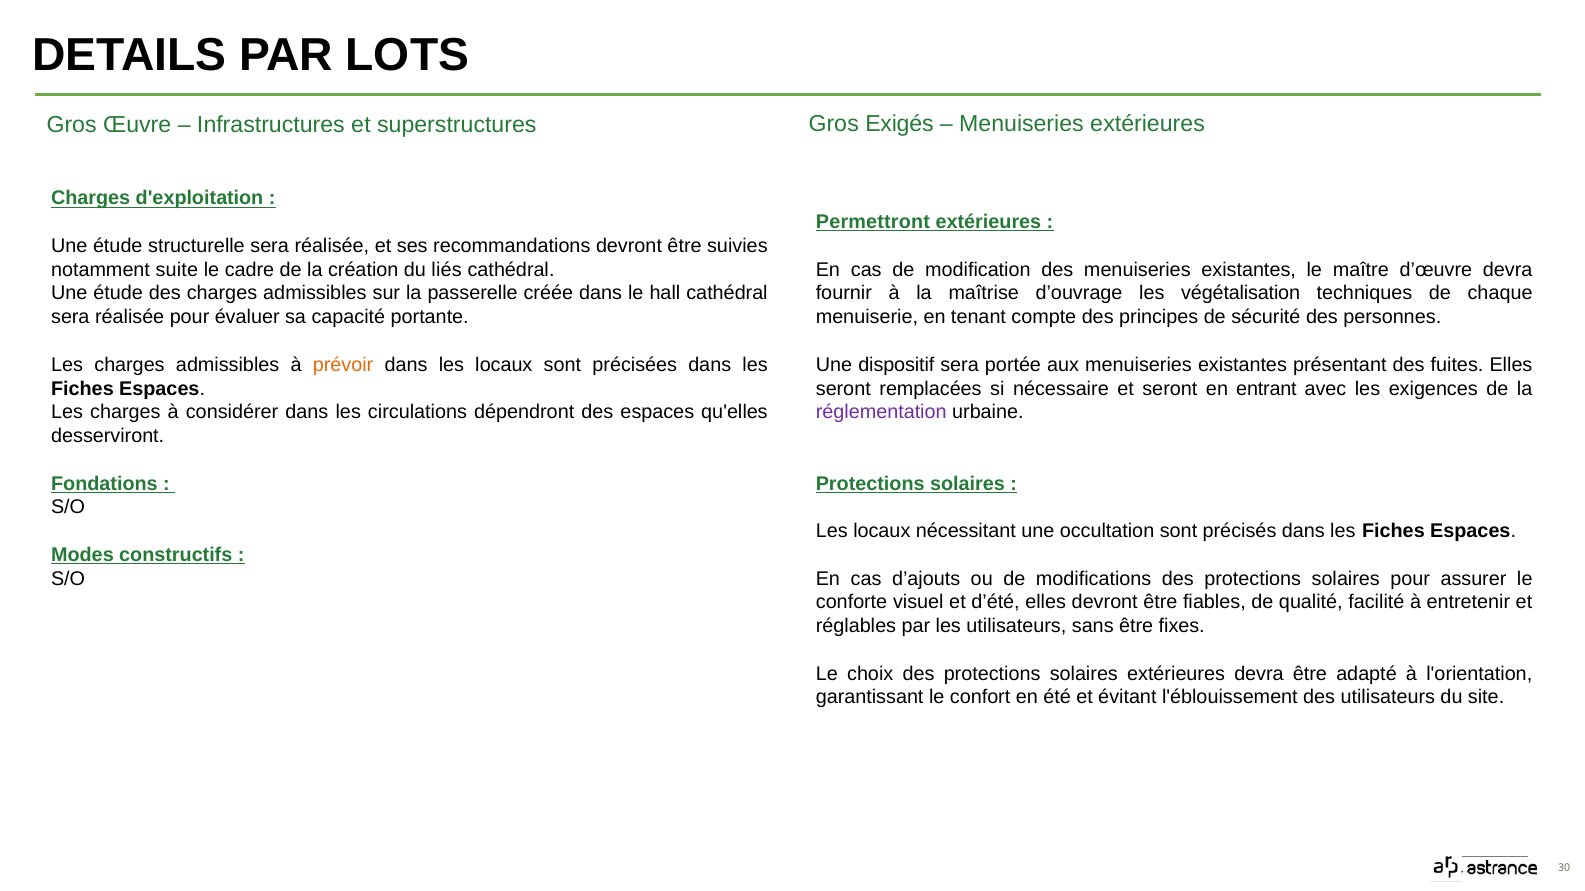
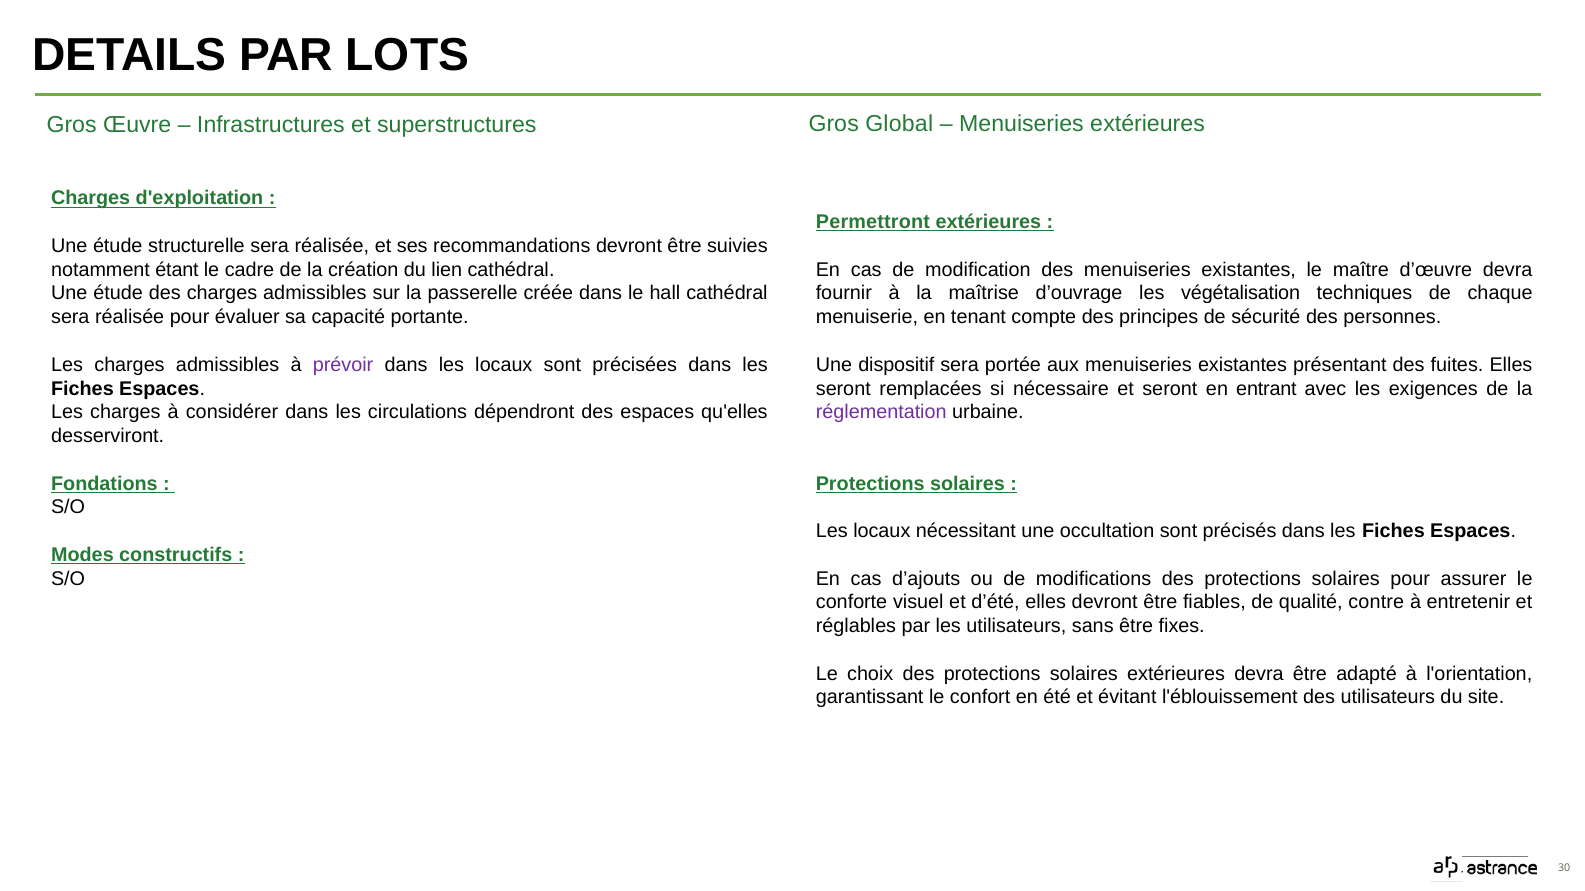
Exigés: Exigés -> Global (899, 124)
suite: suite -> étant (177, 270)
liés: liés -> lien (447, 270)
prévoir colour: orange -> purple (343, 365)
facilité: facilité -> contre (1376, 603)
